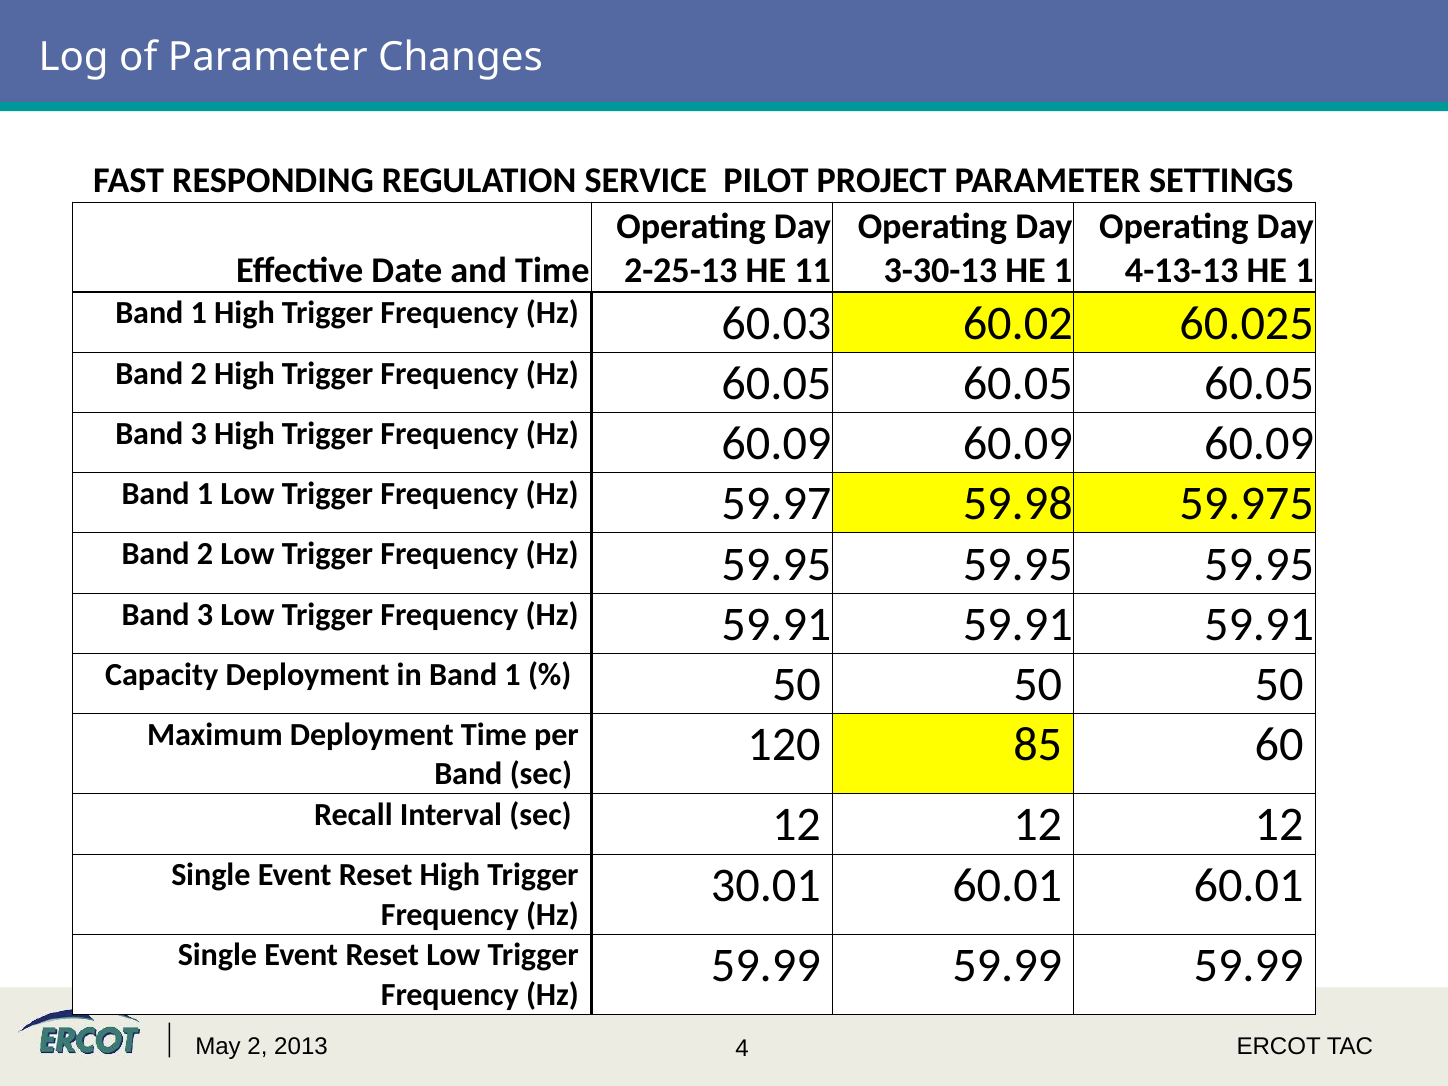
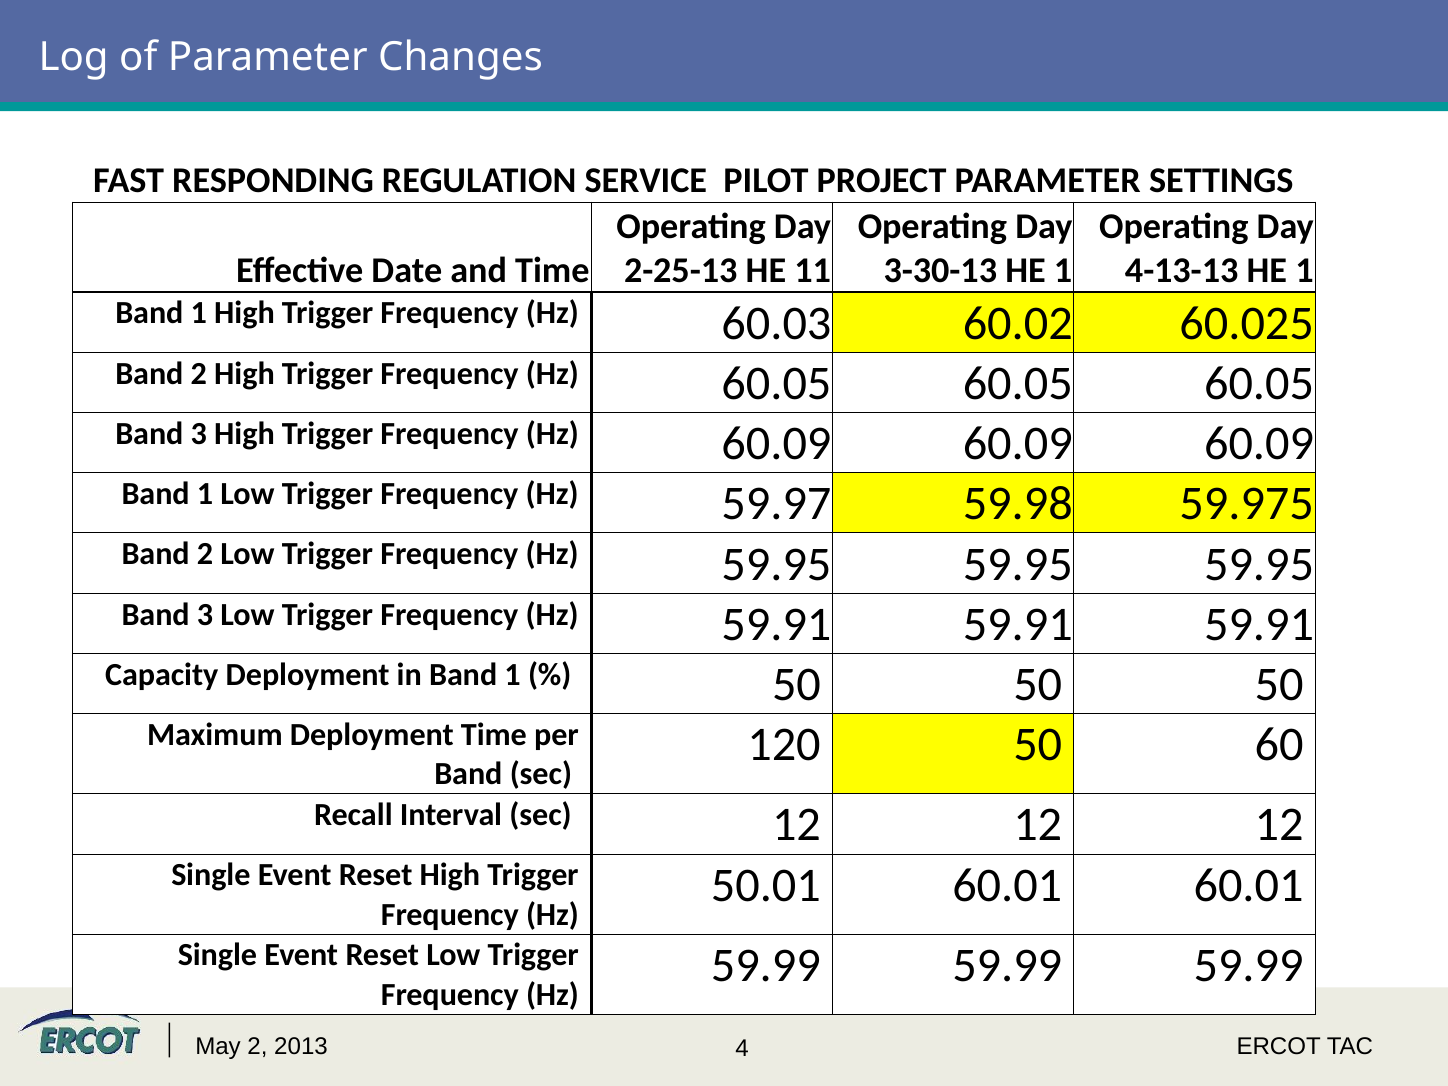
120 85: 85 -> 50 (1038, 745)
30.01: 30.01 -> 50.01 (766, 885)
